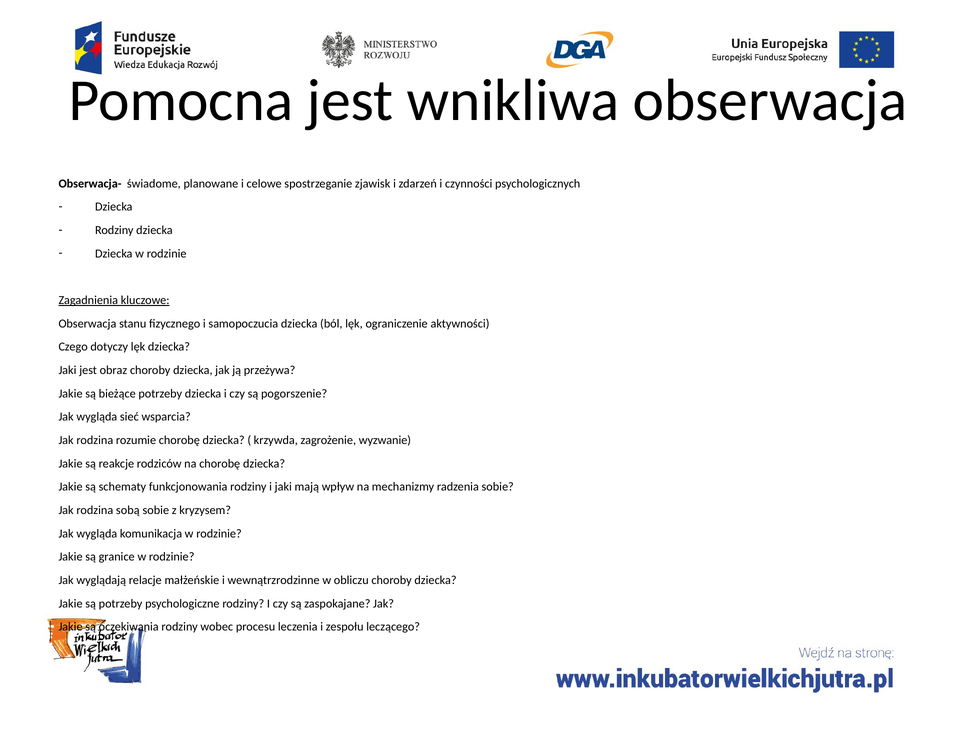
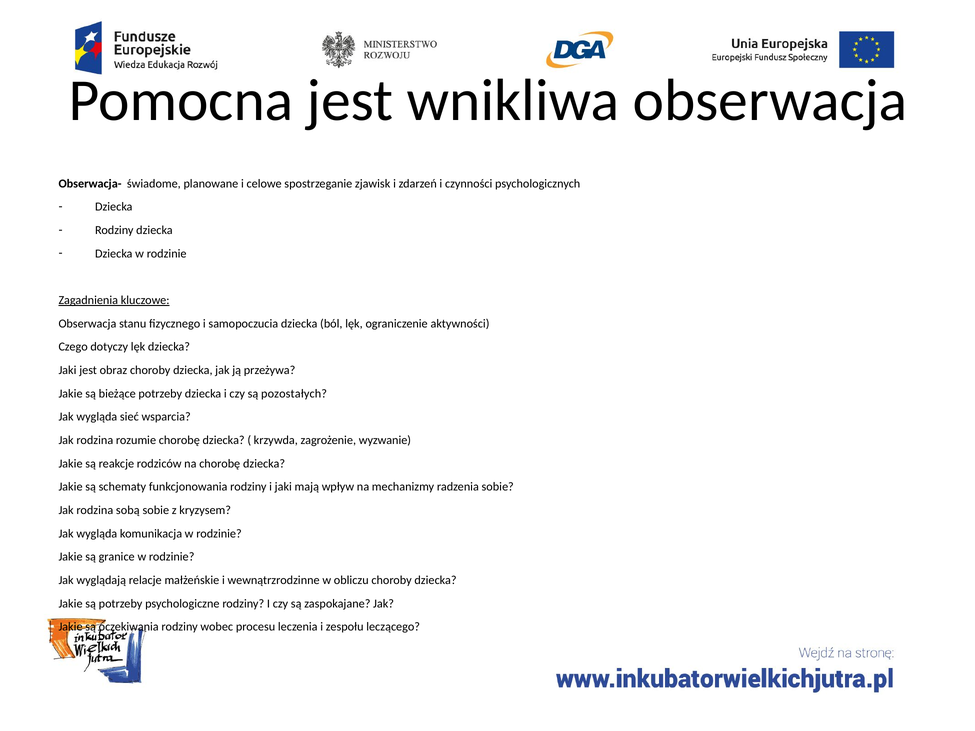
pogorszenie: pogorszenie -> pozostałych (294, 394)
